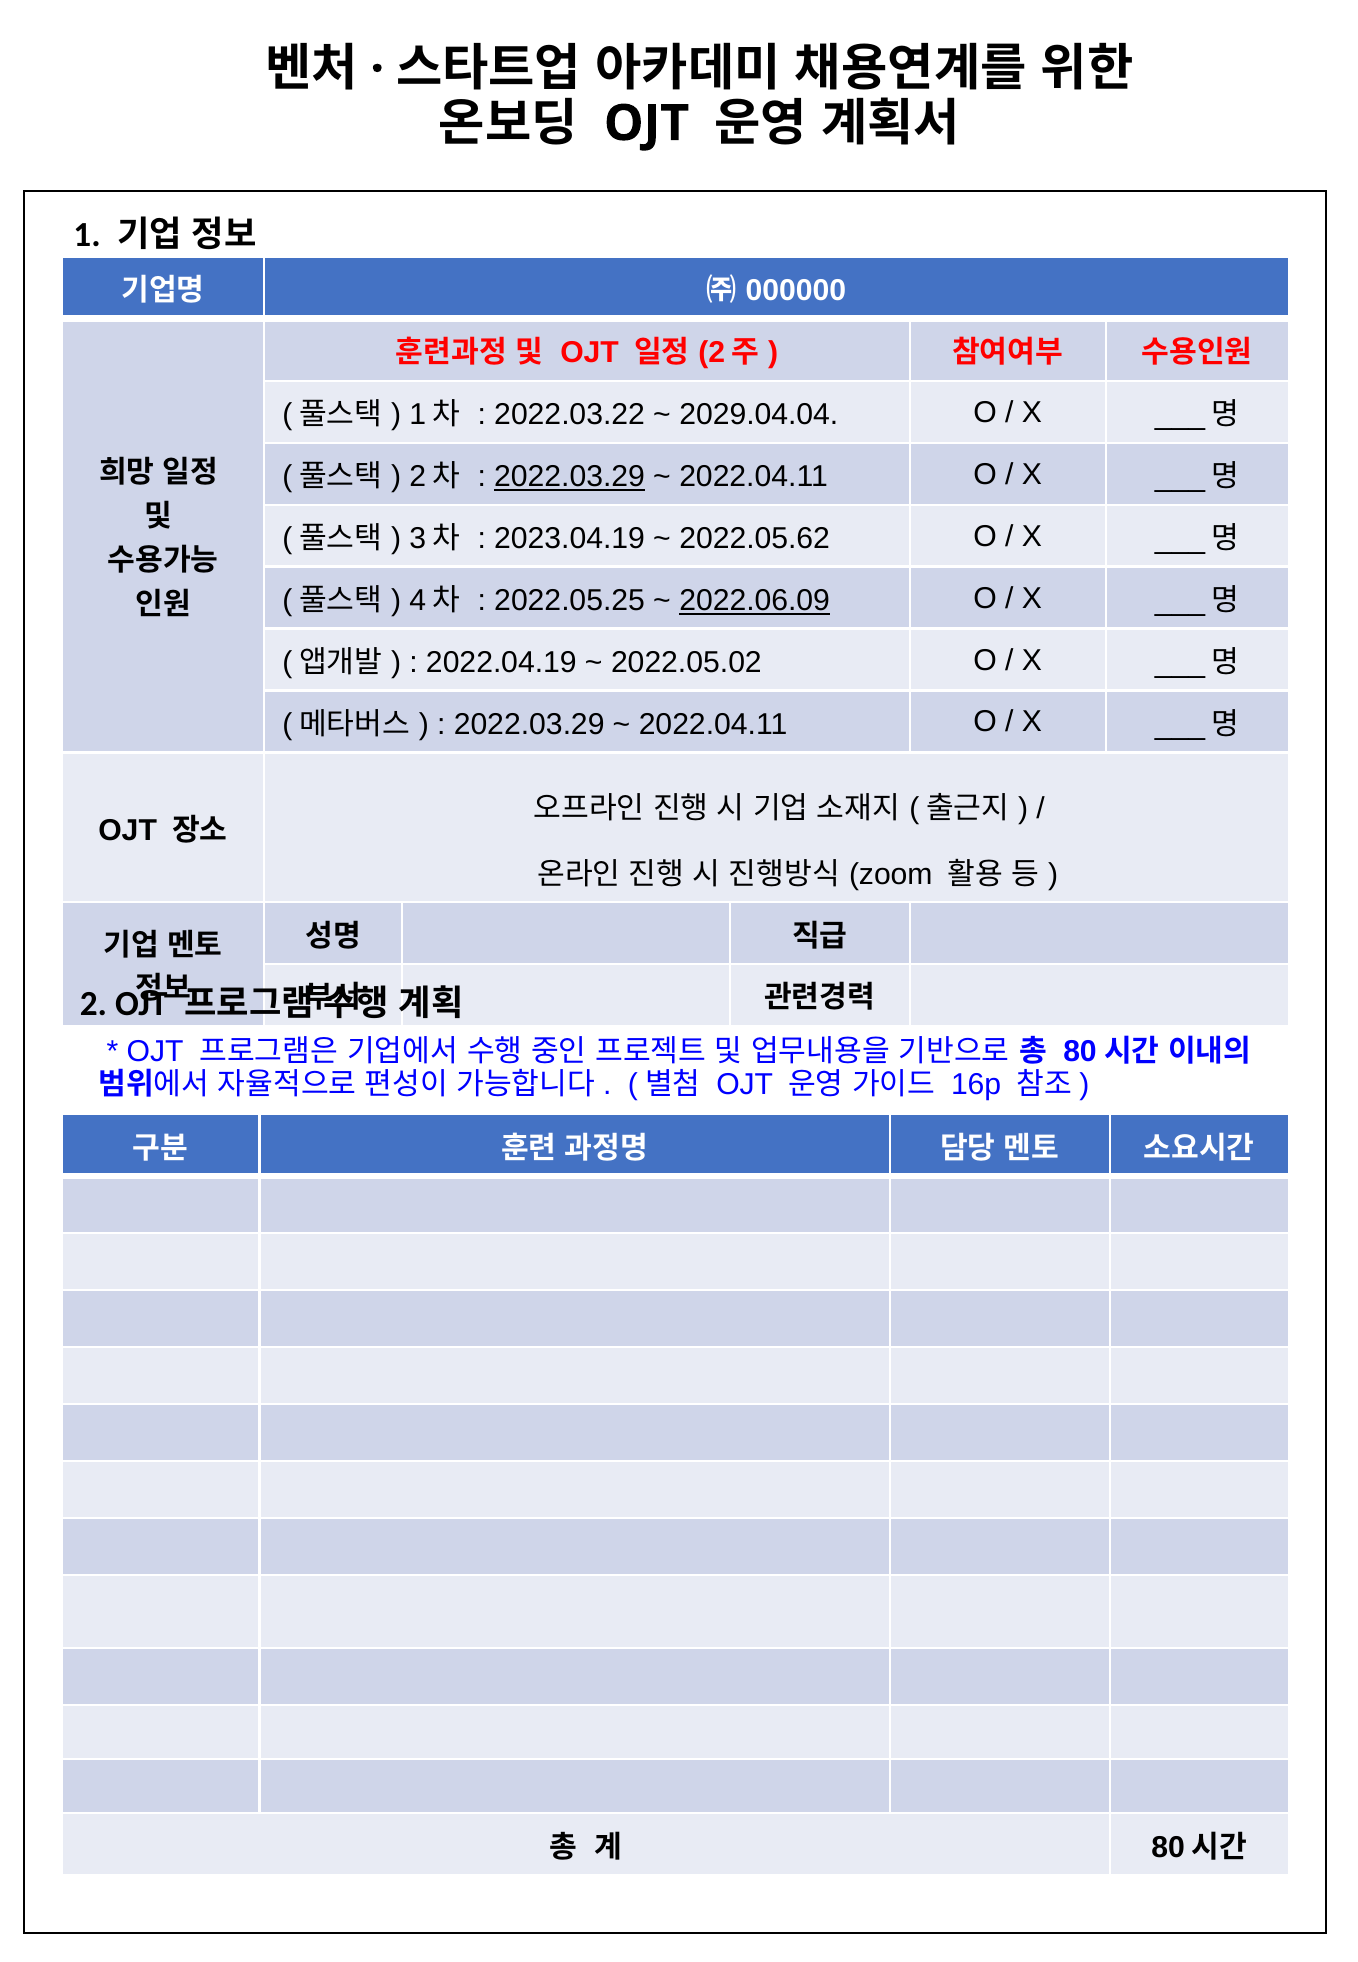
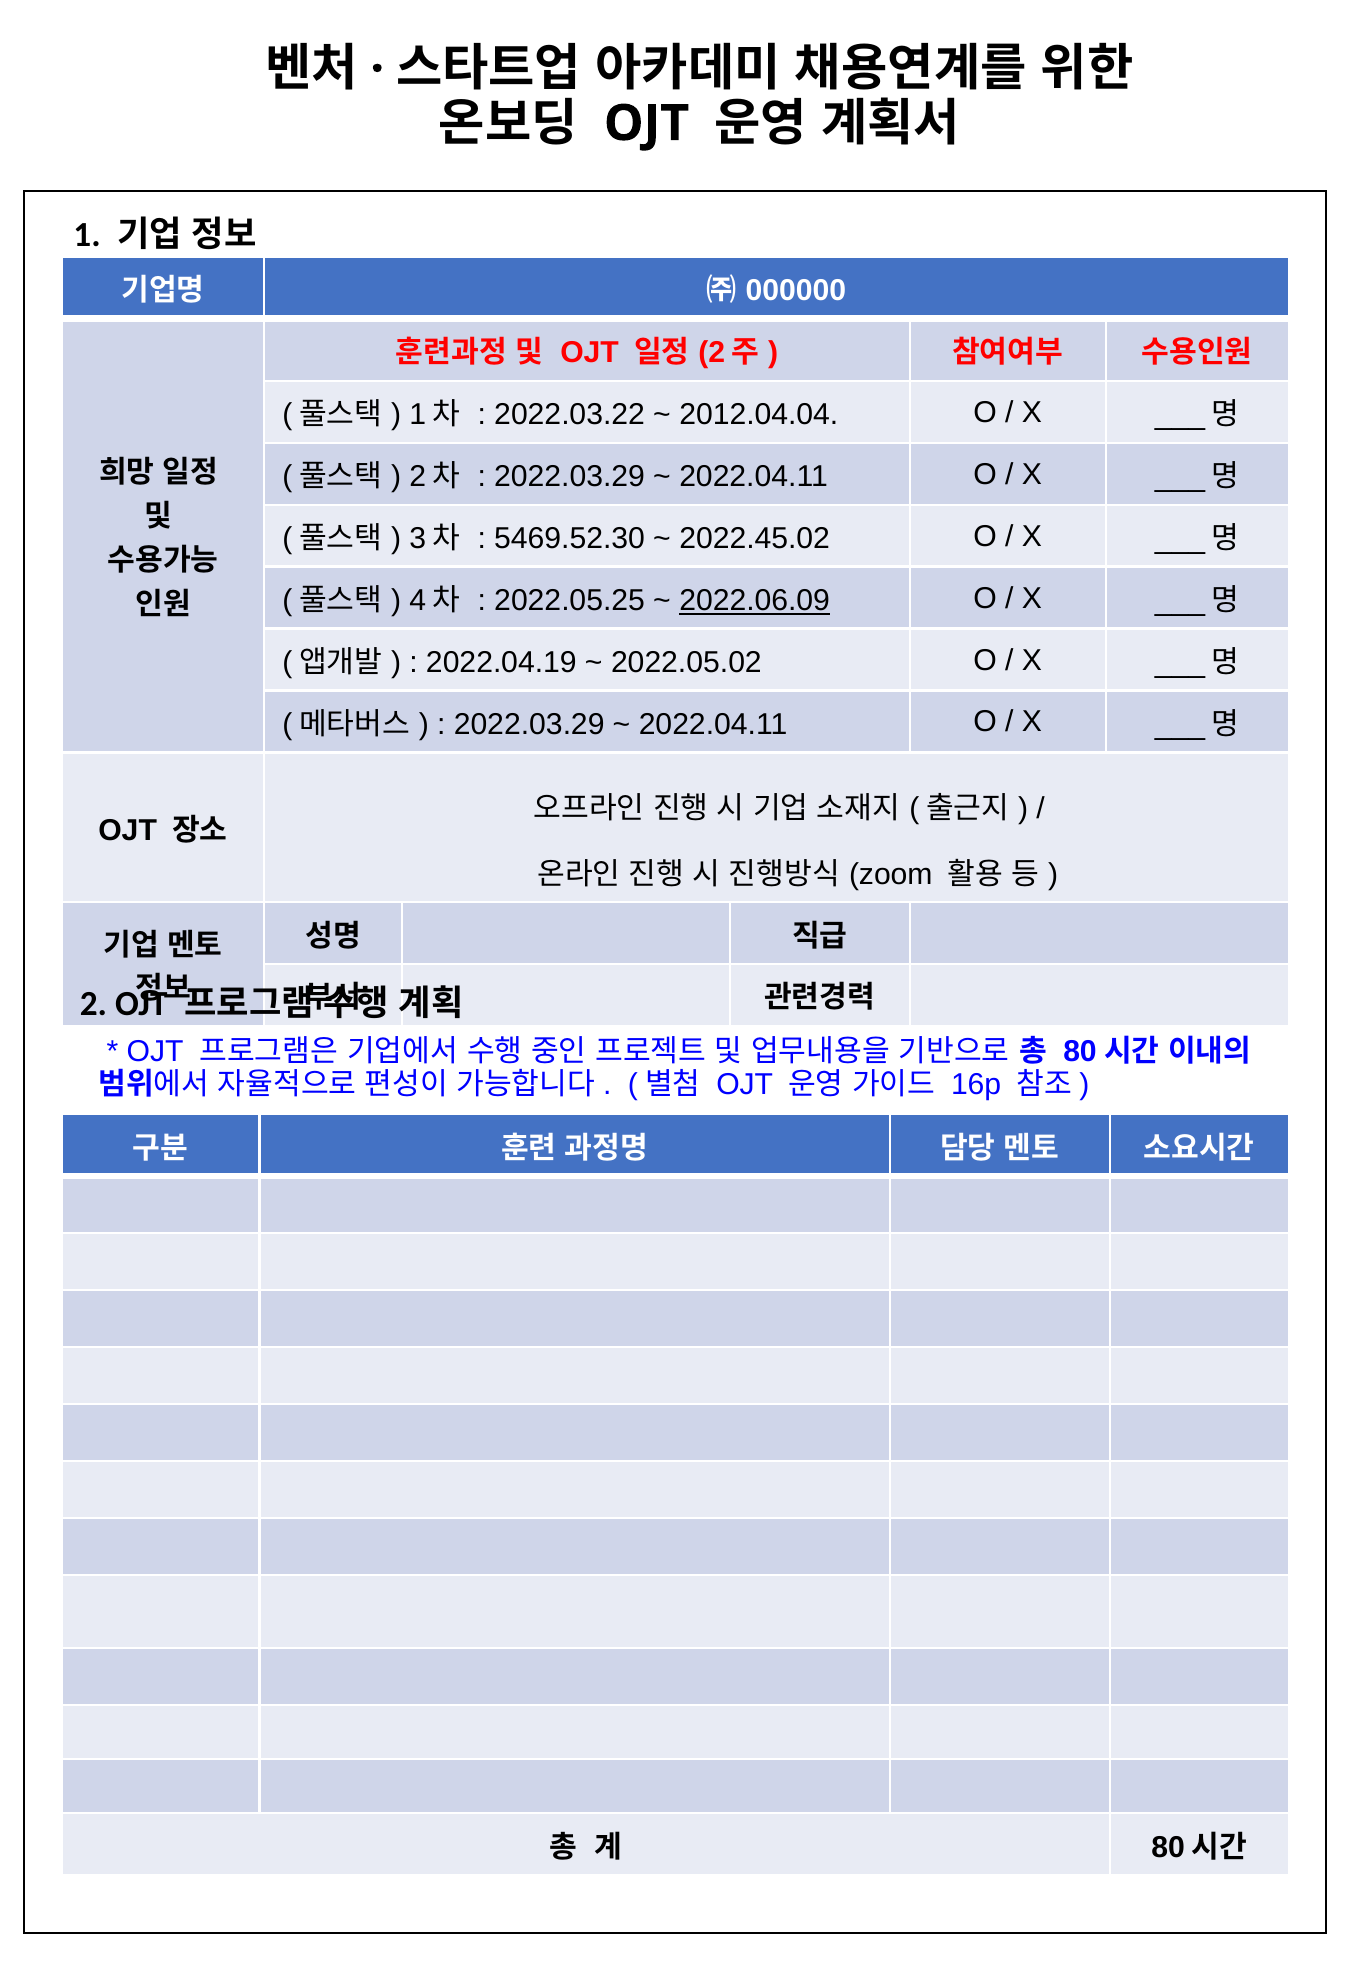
2029.04.04: 2029.04.04 -> 2012.04.04 (759, 415)
2022.03.29 underline: present -> none (570, 477)
2023.04.19: 2023.04.19 -> 5469.52.30 (570, 539)
2022.05.62: 2022.05.62 -> 2022.45.02 (755, 539)
